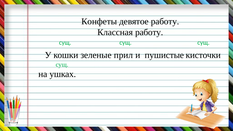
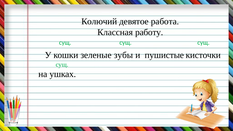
Конфеты: Конфеты -> Колючий (99, 21)
девятое работу: работу -> работа (165, 21)
прил: прил -> зубы (123, 55)
